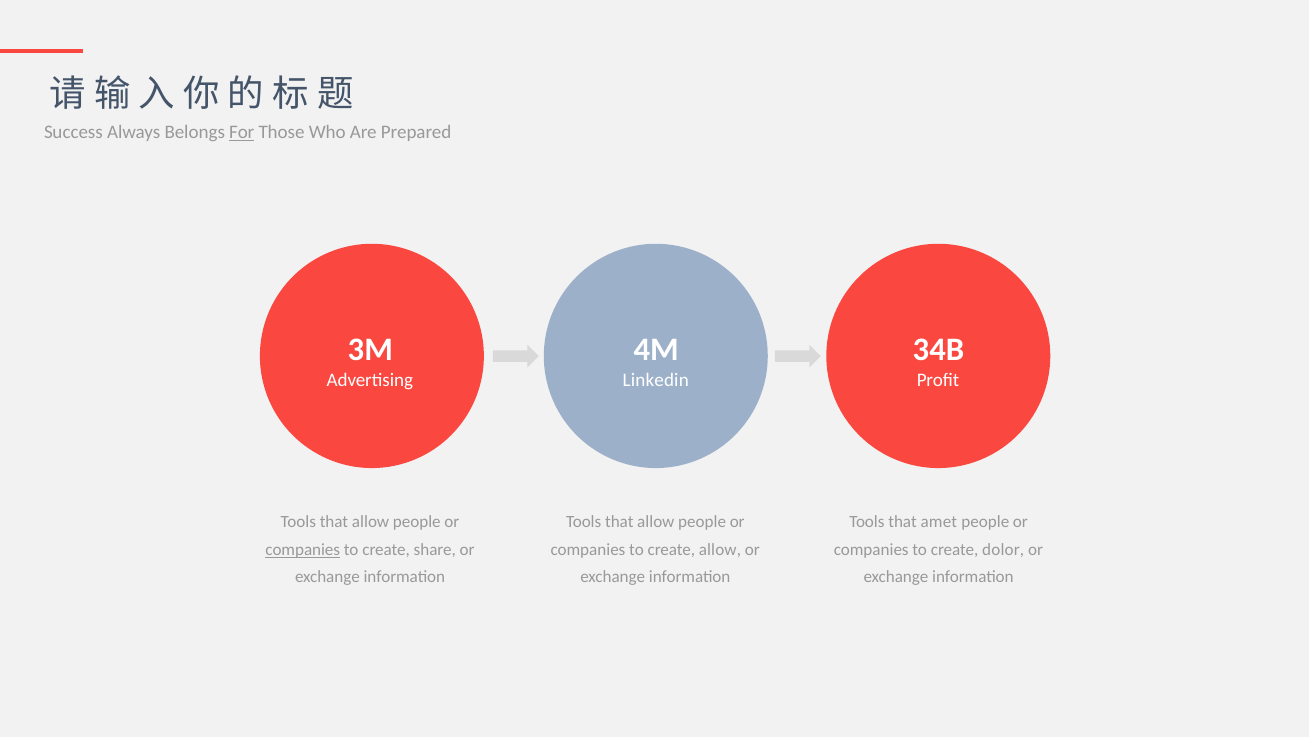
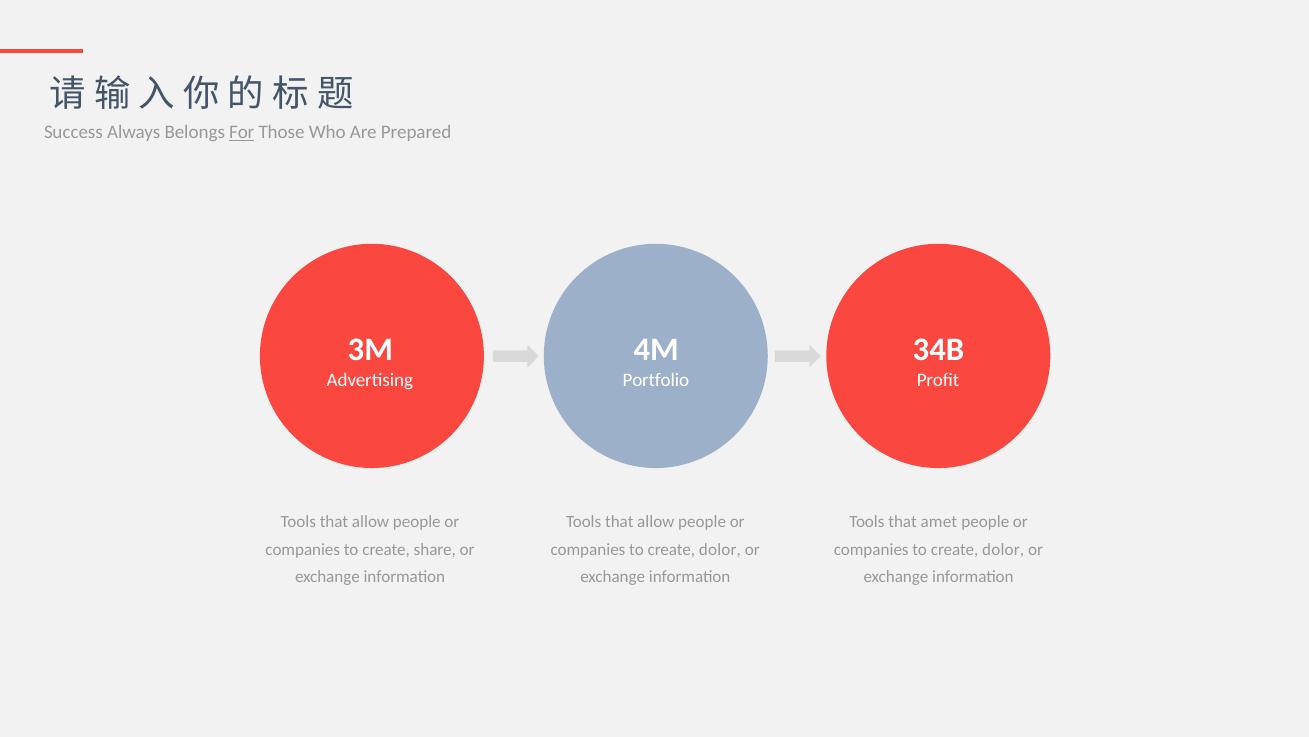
Linkedin: Linkedin -> Portfolio (656, 379)
companies underline: present -> none (303, 549)
allow: allow -> dolor (720, 549)
